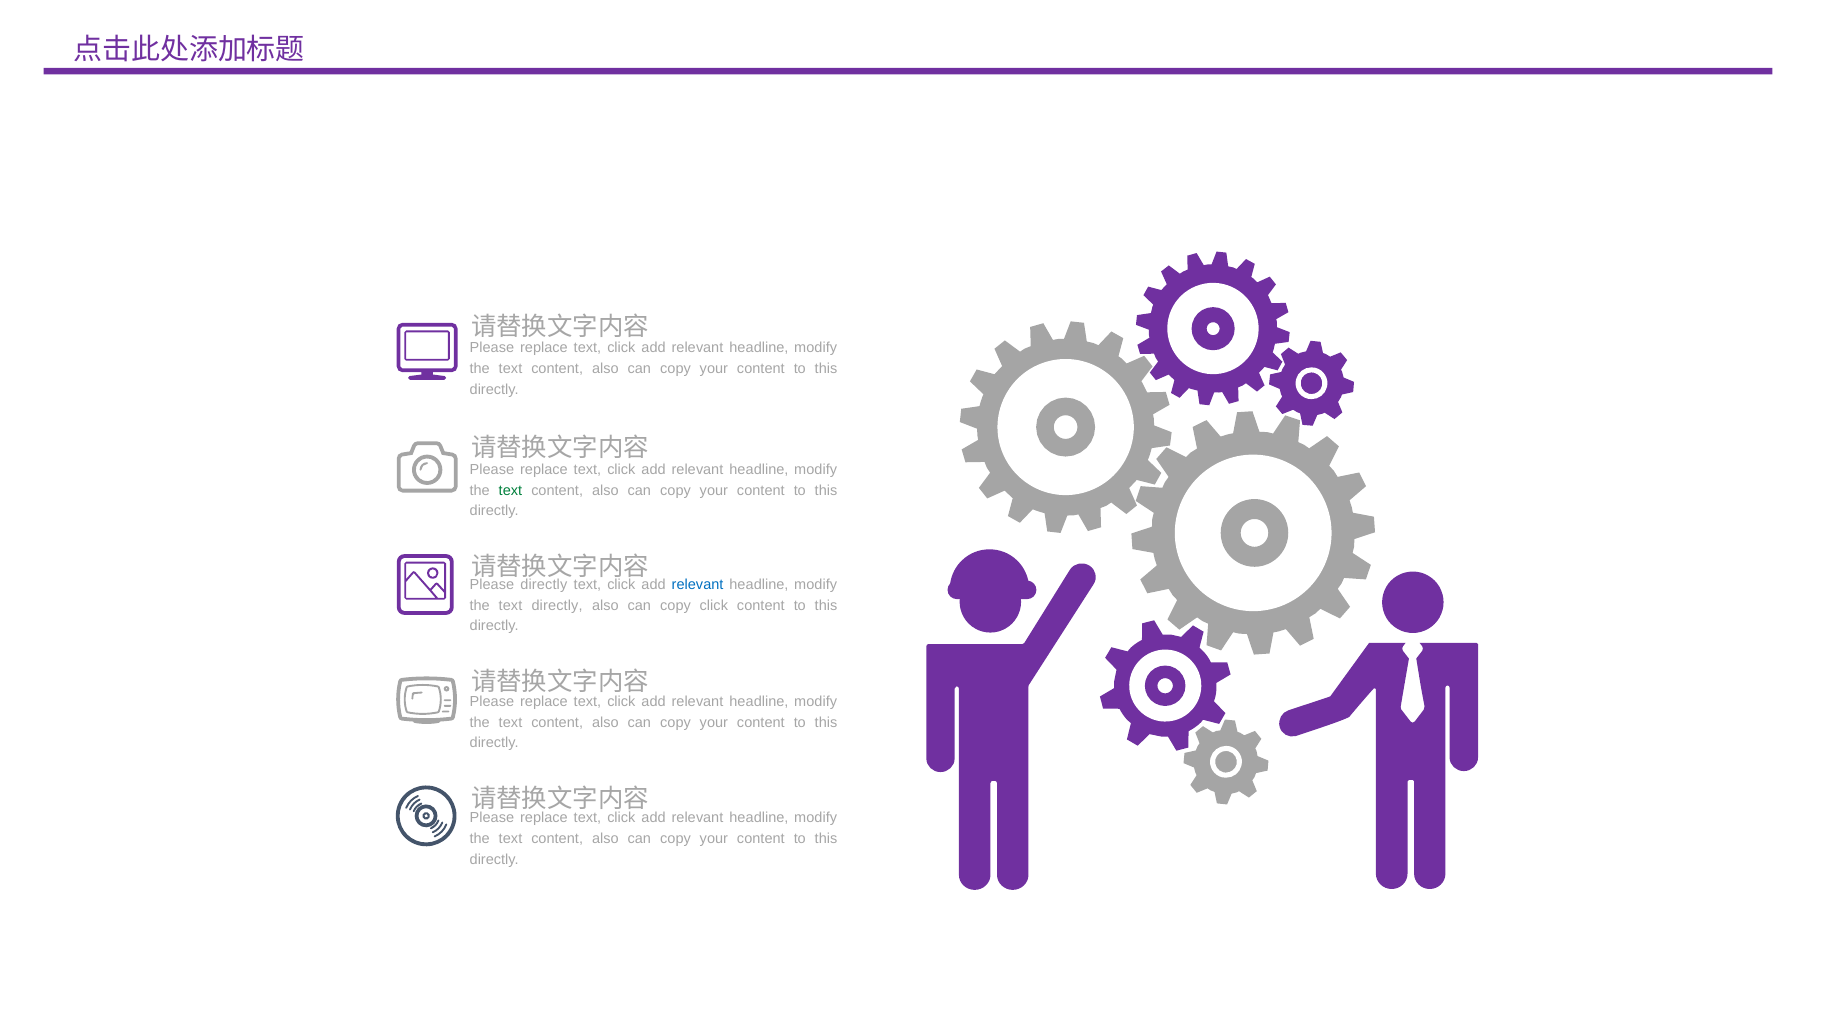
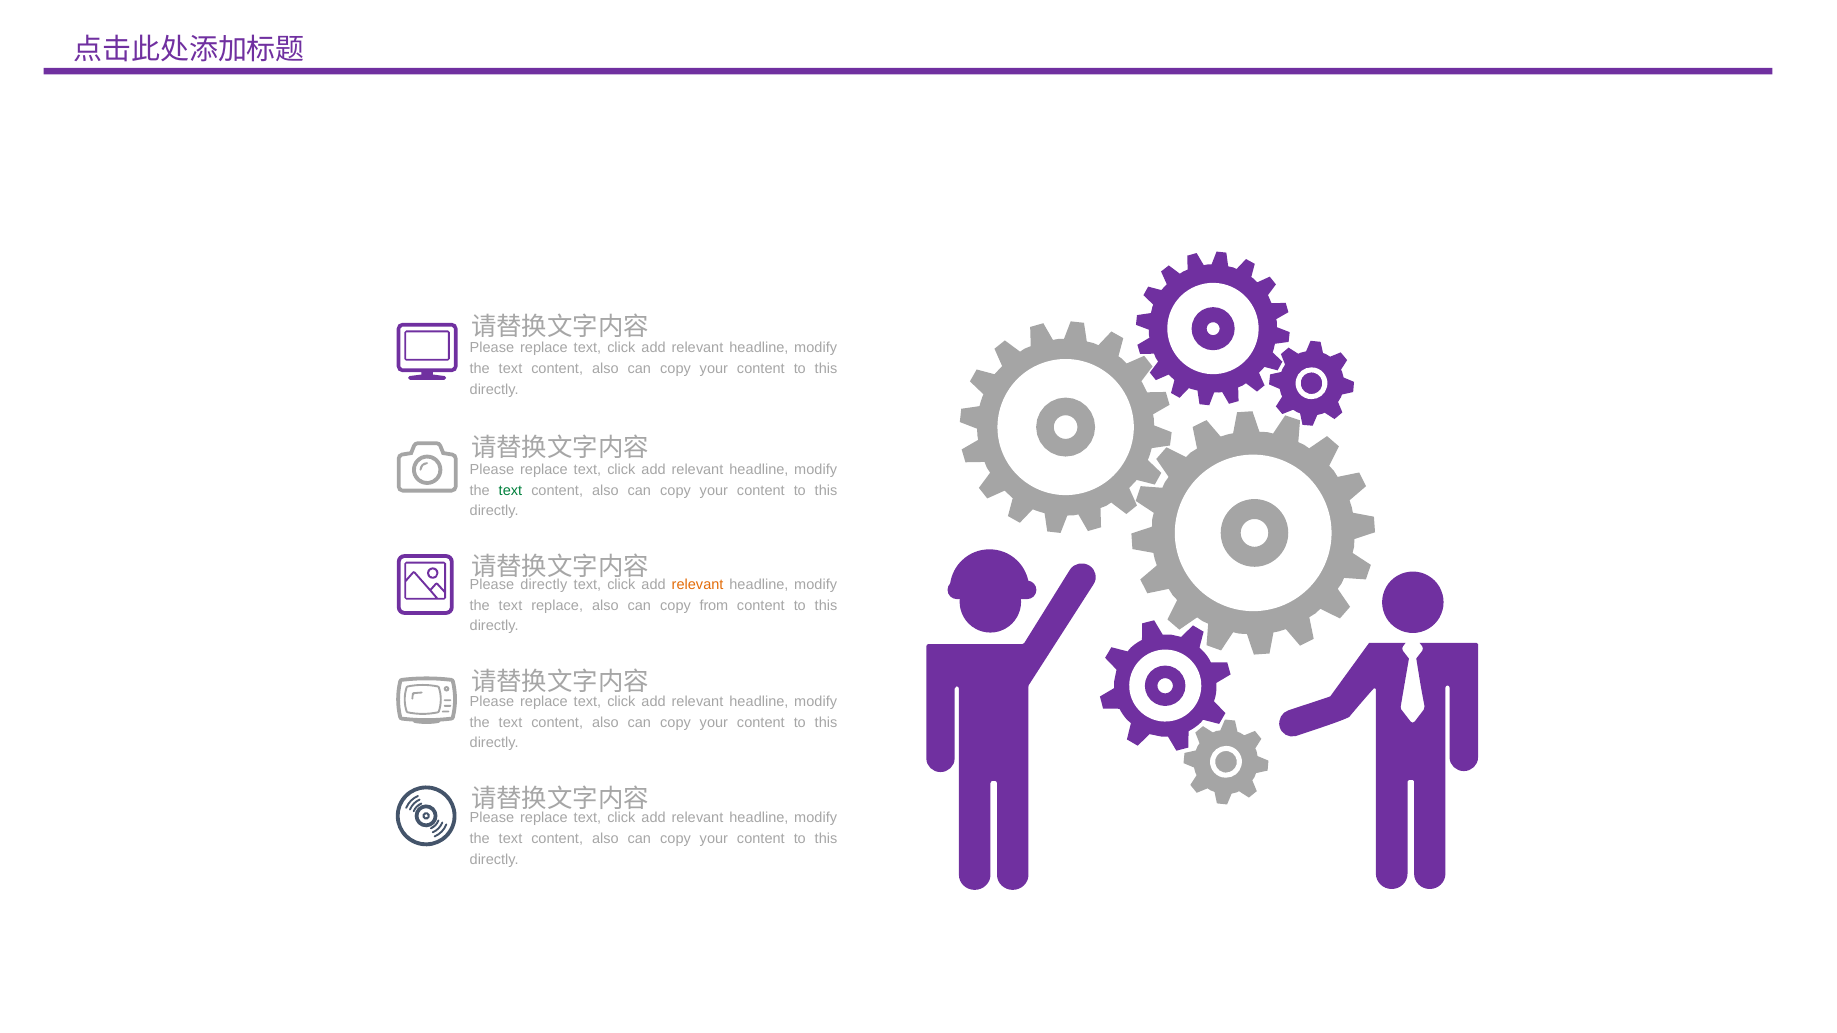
relevant colour: blue -> orange (698, 585)
text directly: directly -> replace (557, 605)
copy click: click -> from (714, 605)
